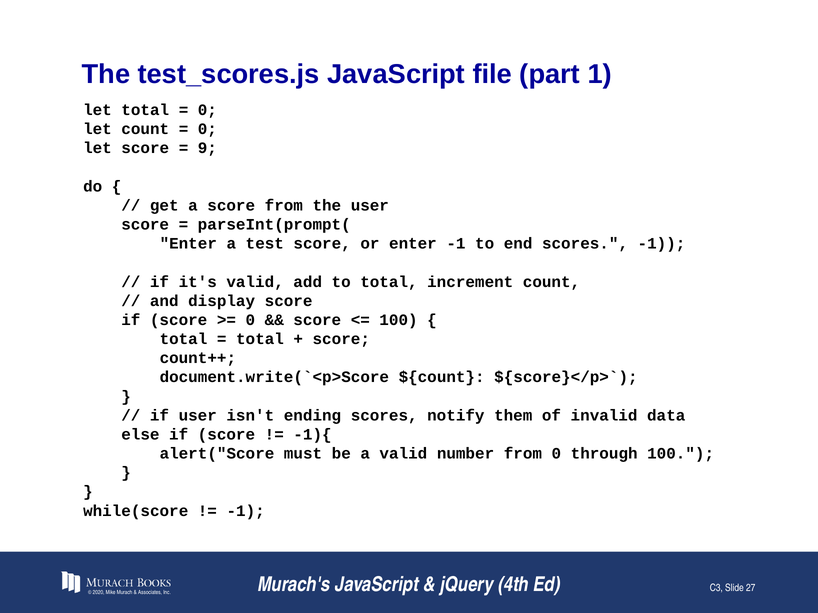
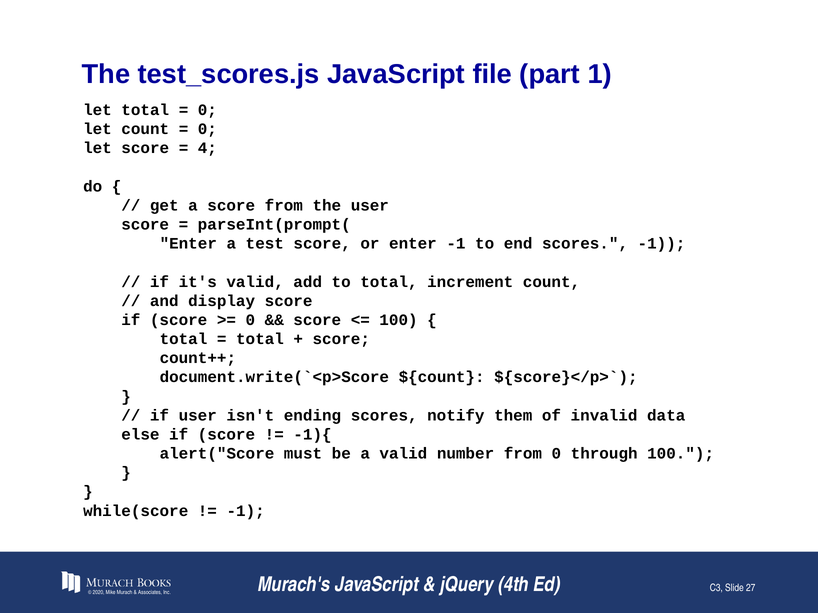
9: 9 -> 4 (207, 148)
